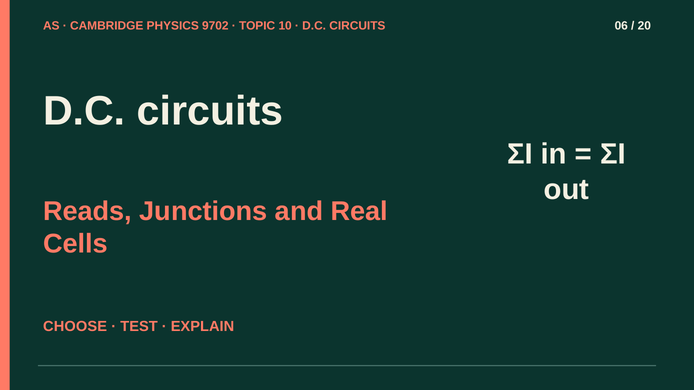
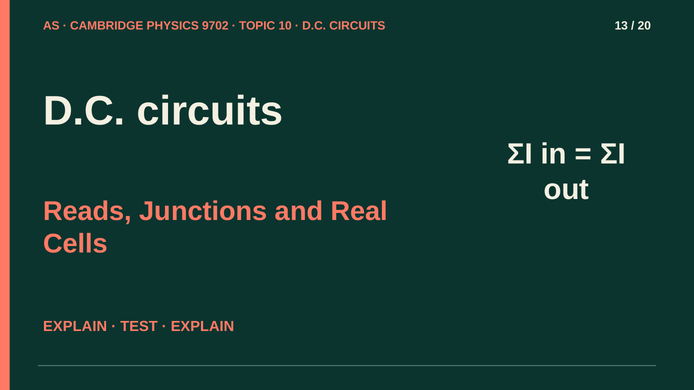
06: 06 -> 13 (621, 26)
CHOOSE: CHOOSE -> EXPLAIN (75, 327)
